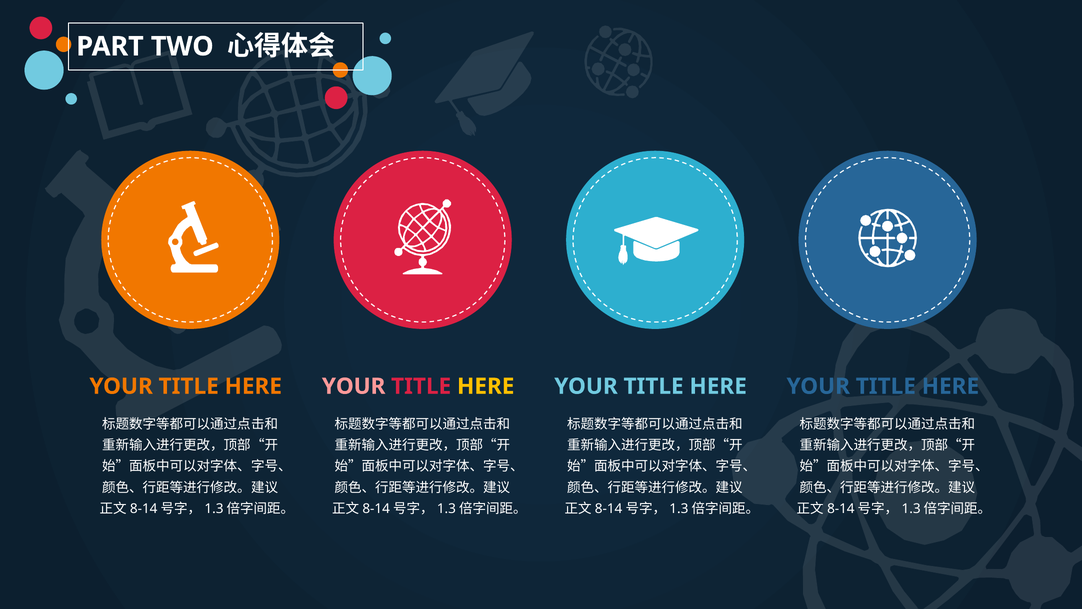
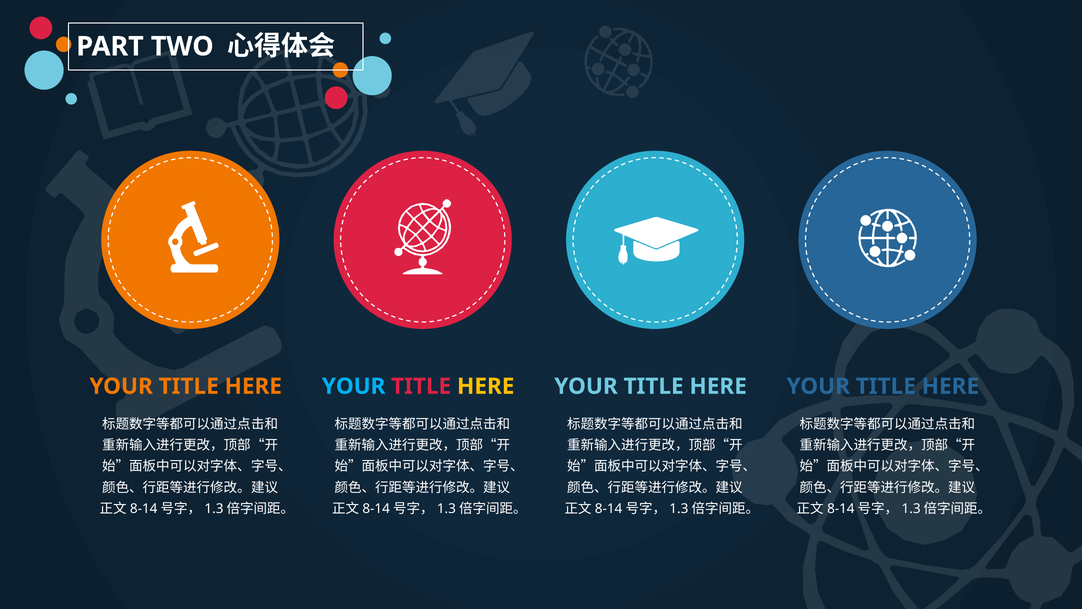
YOUR colour: pink -> light blue (354, 386)
